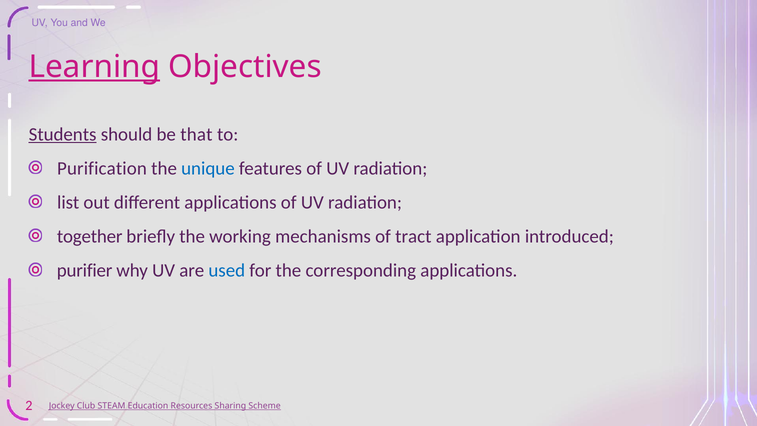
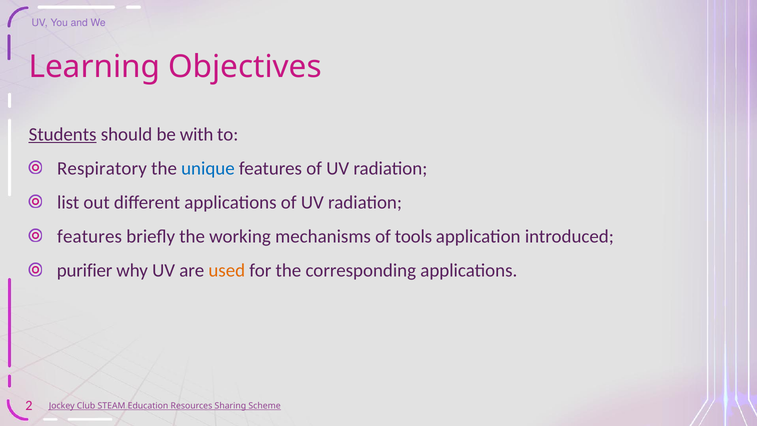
Learning underline: present -> none (94, 67)
that: that -> with (197, 134)
Purification: Purification -> Respiratory (102, 168)
together: together -> features (90, 237)
tract: tract -> tools (413, 237)
used colour: blue -> orange (227, 271)
